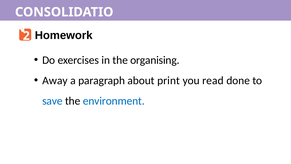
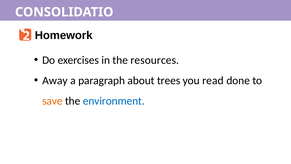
organising: organising -> resources (155, 60)
print: print -> trees (169, 80)
save colour: blue -> orange (52, 101)
